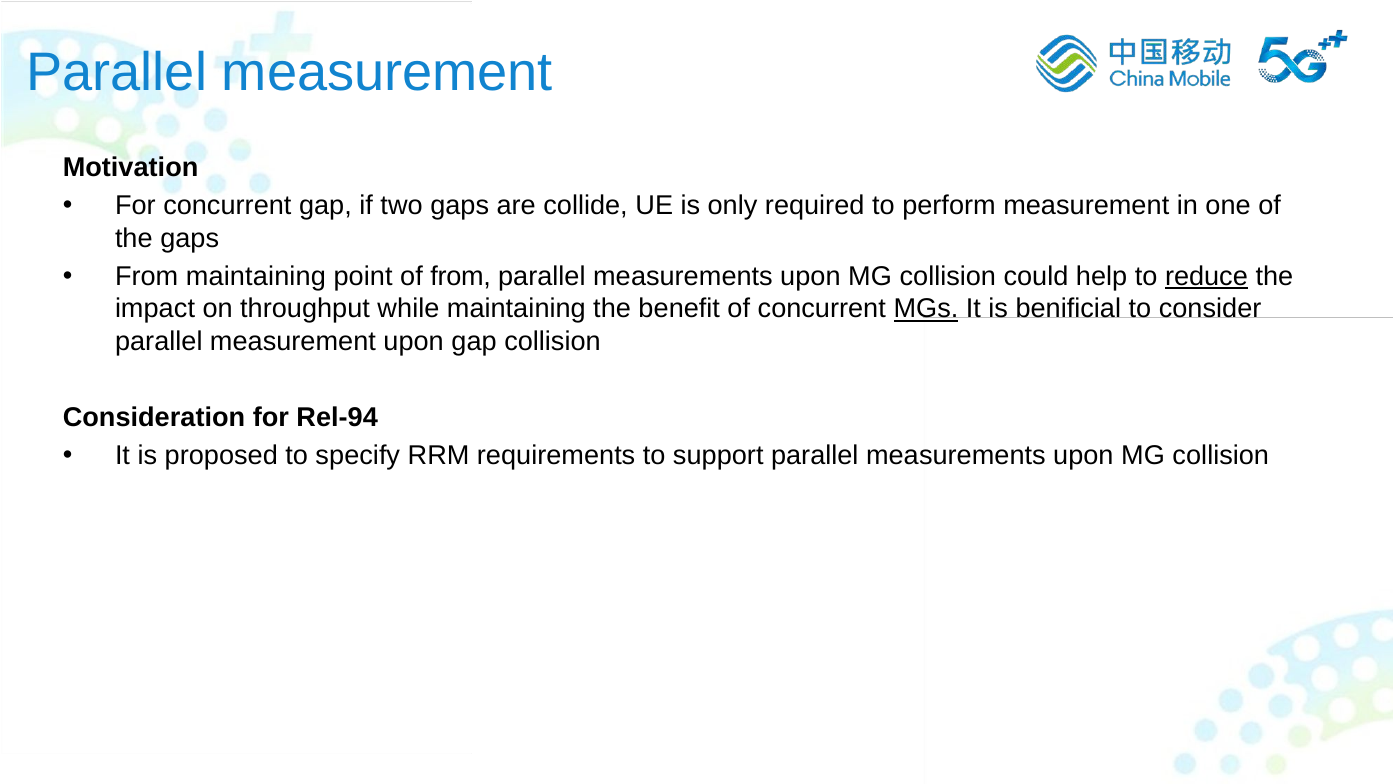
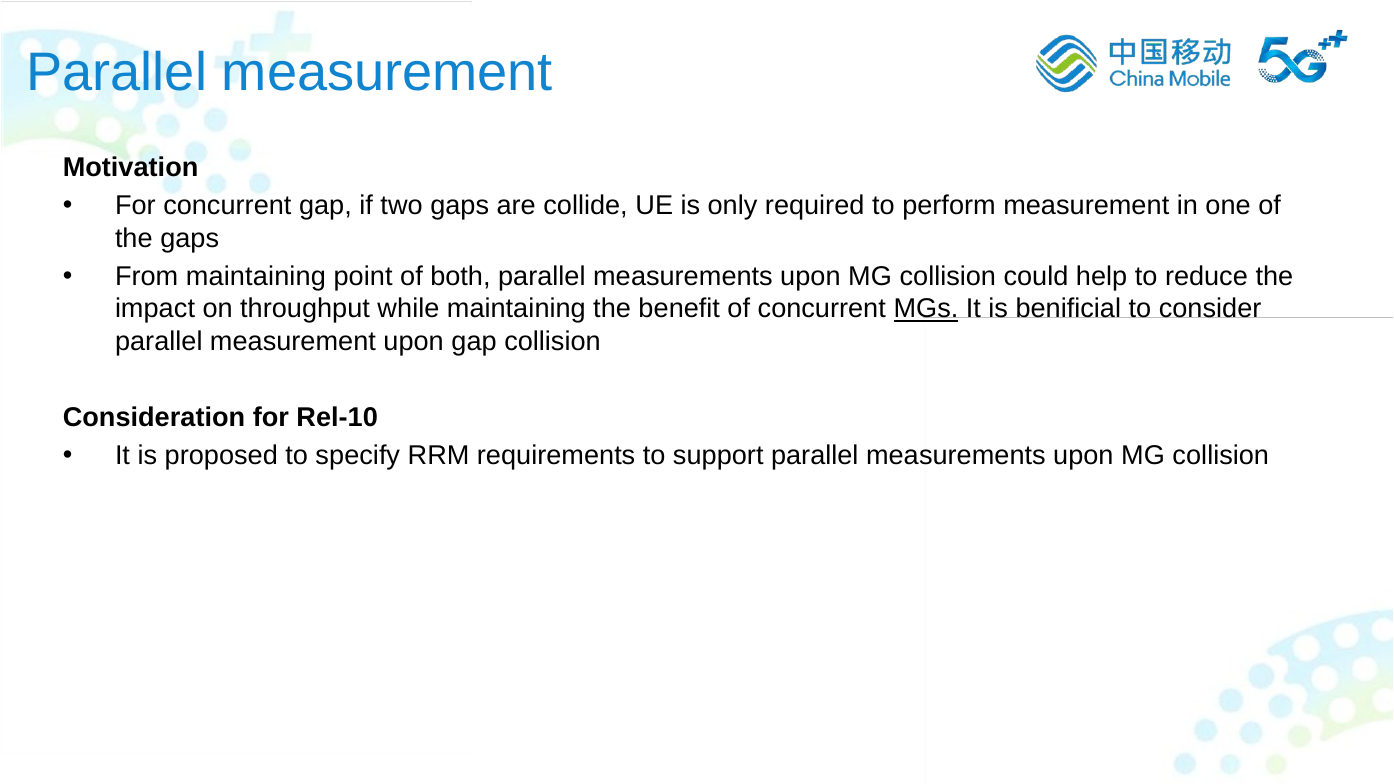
of from: from -> both (460, 277)
reduce underline: present -> none (1206, 277)
Rel-94: Rel-94 -> Rel-10 (337, 418)
